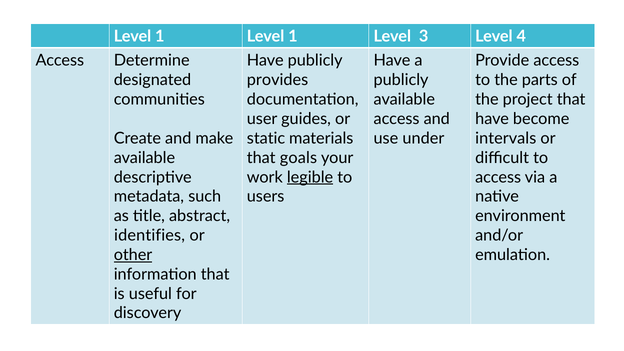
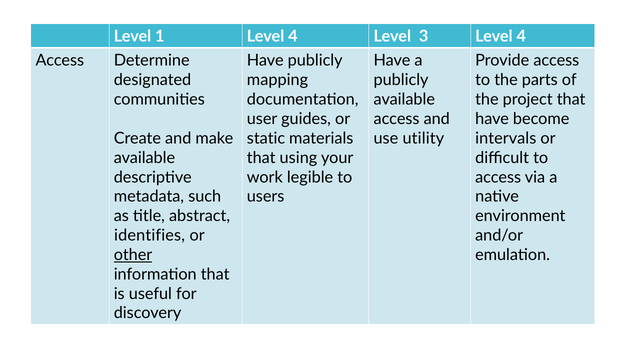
1 Level 1: 1 -> 4 (293, 37)
provides: provides -> mapping (278, 80)
under: under -> utility (423, 138)
goals: goals -> using (298, 158)
legible underline: present -> none (310, 177)
